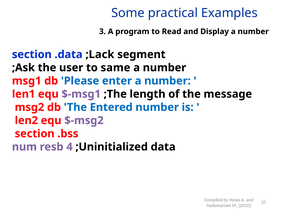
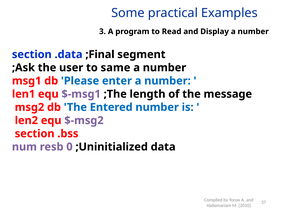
;Lack: ;Lack -> ;Final (100, 55)
4: 4 -> 0 (69, 147)
